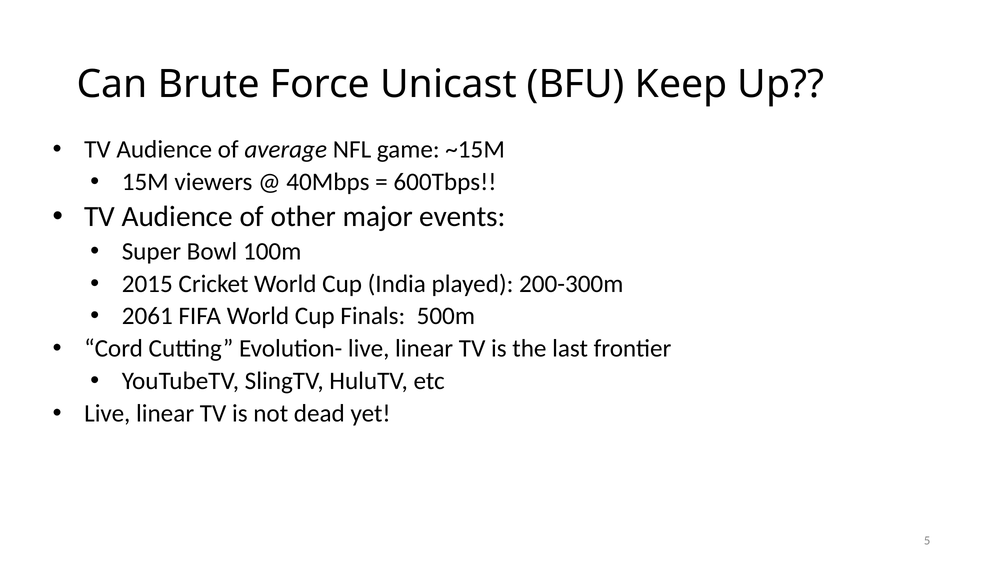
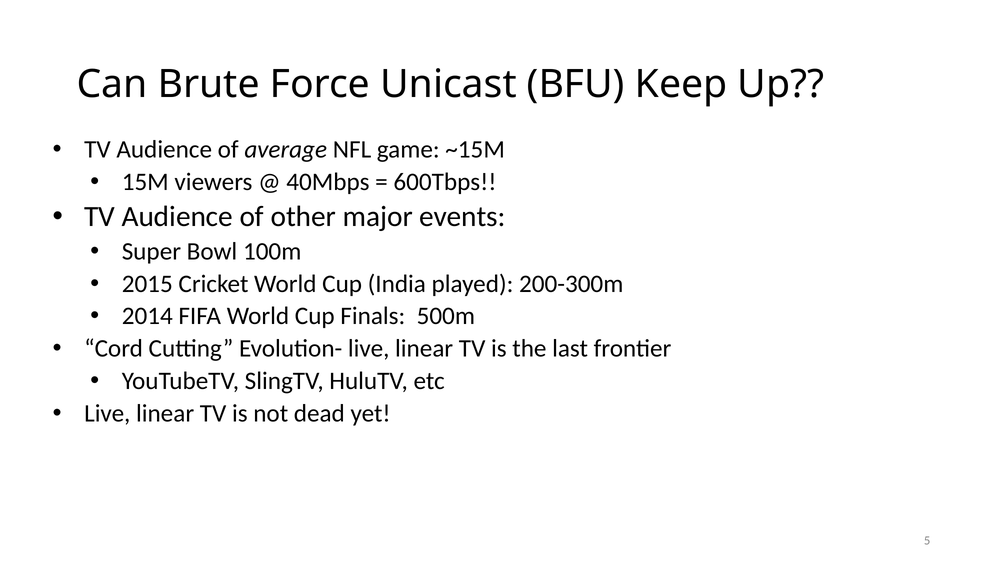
2061: 2061 -> 2014 (147, 316)
